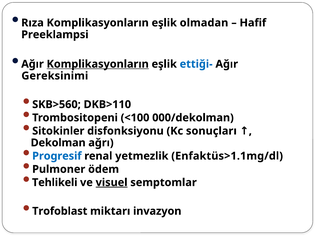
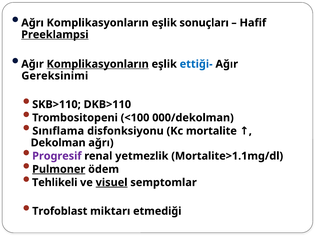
Rıza: Rıza -> Ağrı (33, 23)
olmadan: olmadan -> sonuçları (204, 23)
Preeklampsi underline: none -> present (55, 35)
SKB>560: SKB>560 -> SKB>110 (56, 105)
Sitokinler: Sitokinler -> Sınıflama (58, 131)
sonuçları: sonuçları -> mortalite (211, 131)
Progresif colour: blue -> purple (57, 156)
Enfaktüs>1.1mg/dl: Enfaktüs>1.1mg/dl -> Mortalite>1.1mg/dl (227, 156)
Pulmoner underline: none -> present (59, 169)
invazyon: invazyon -> etmediği (157, 211)
